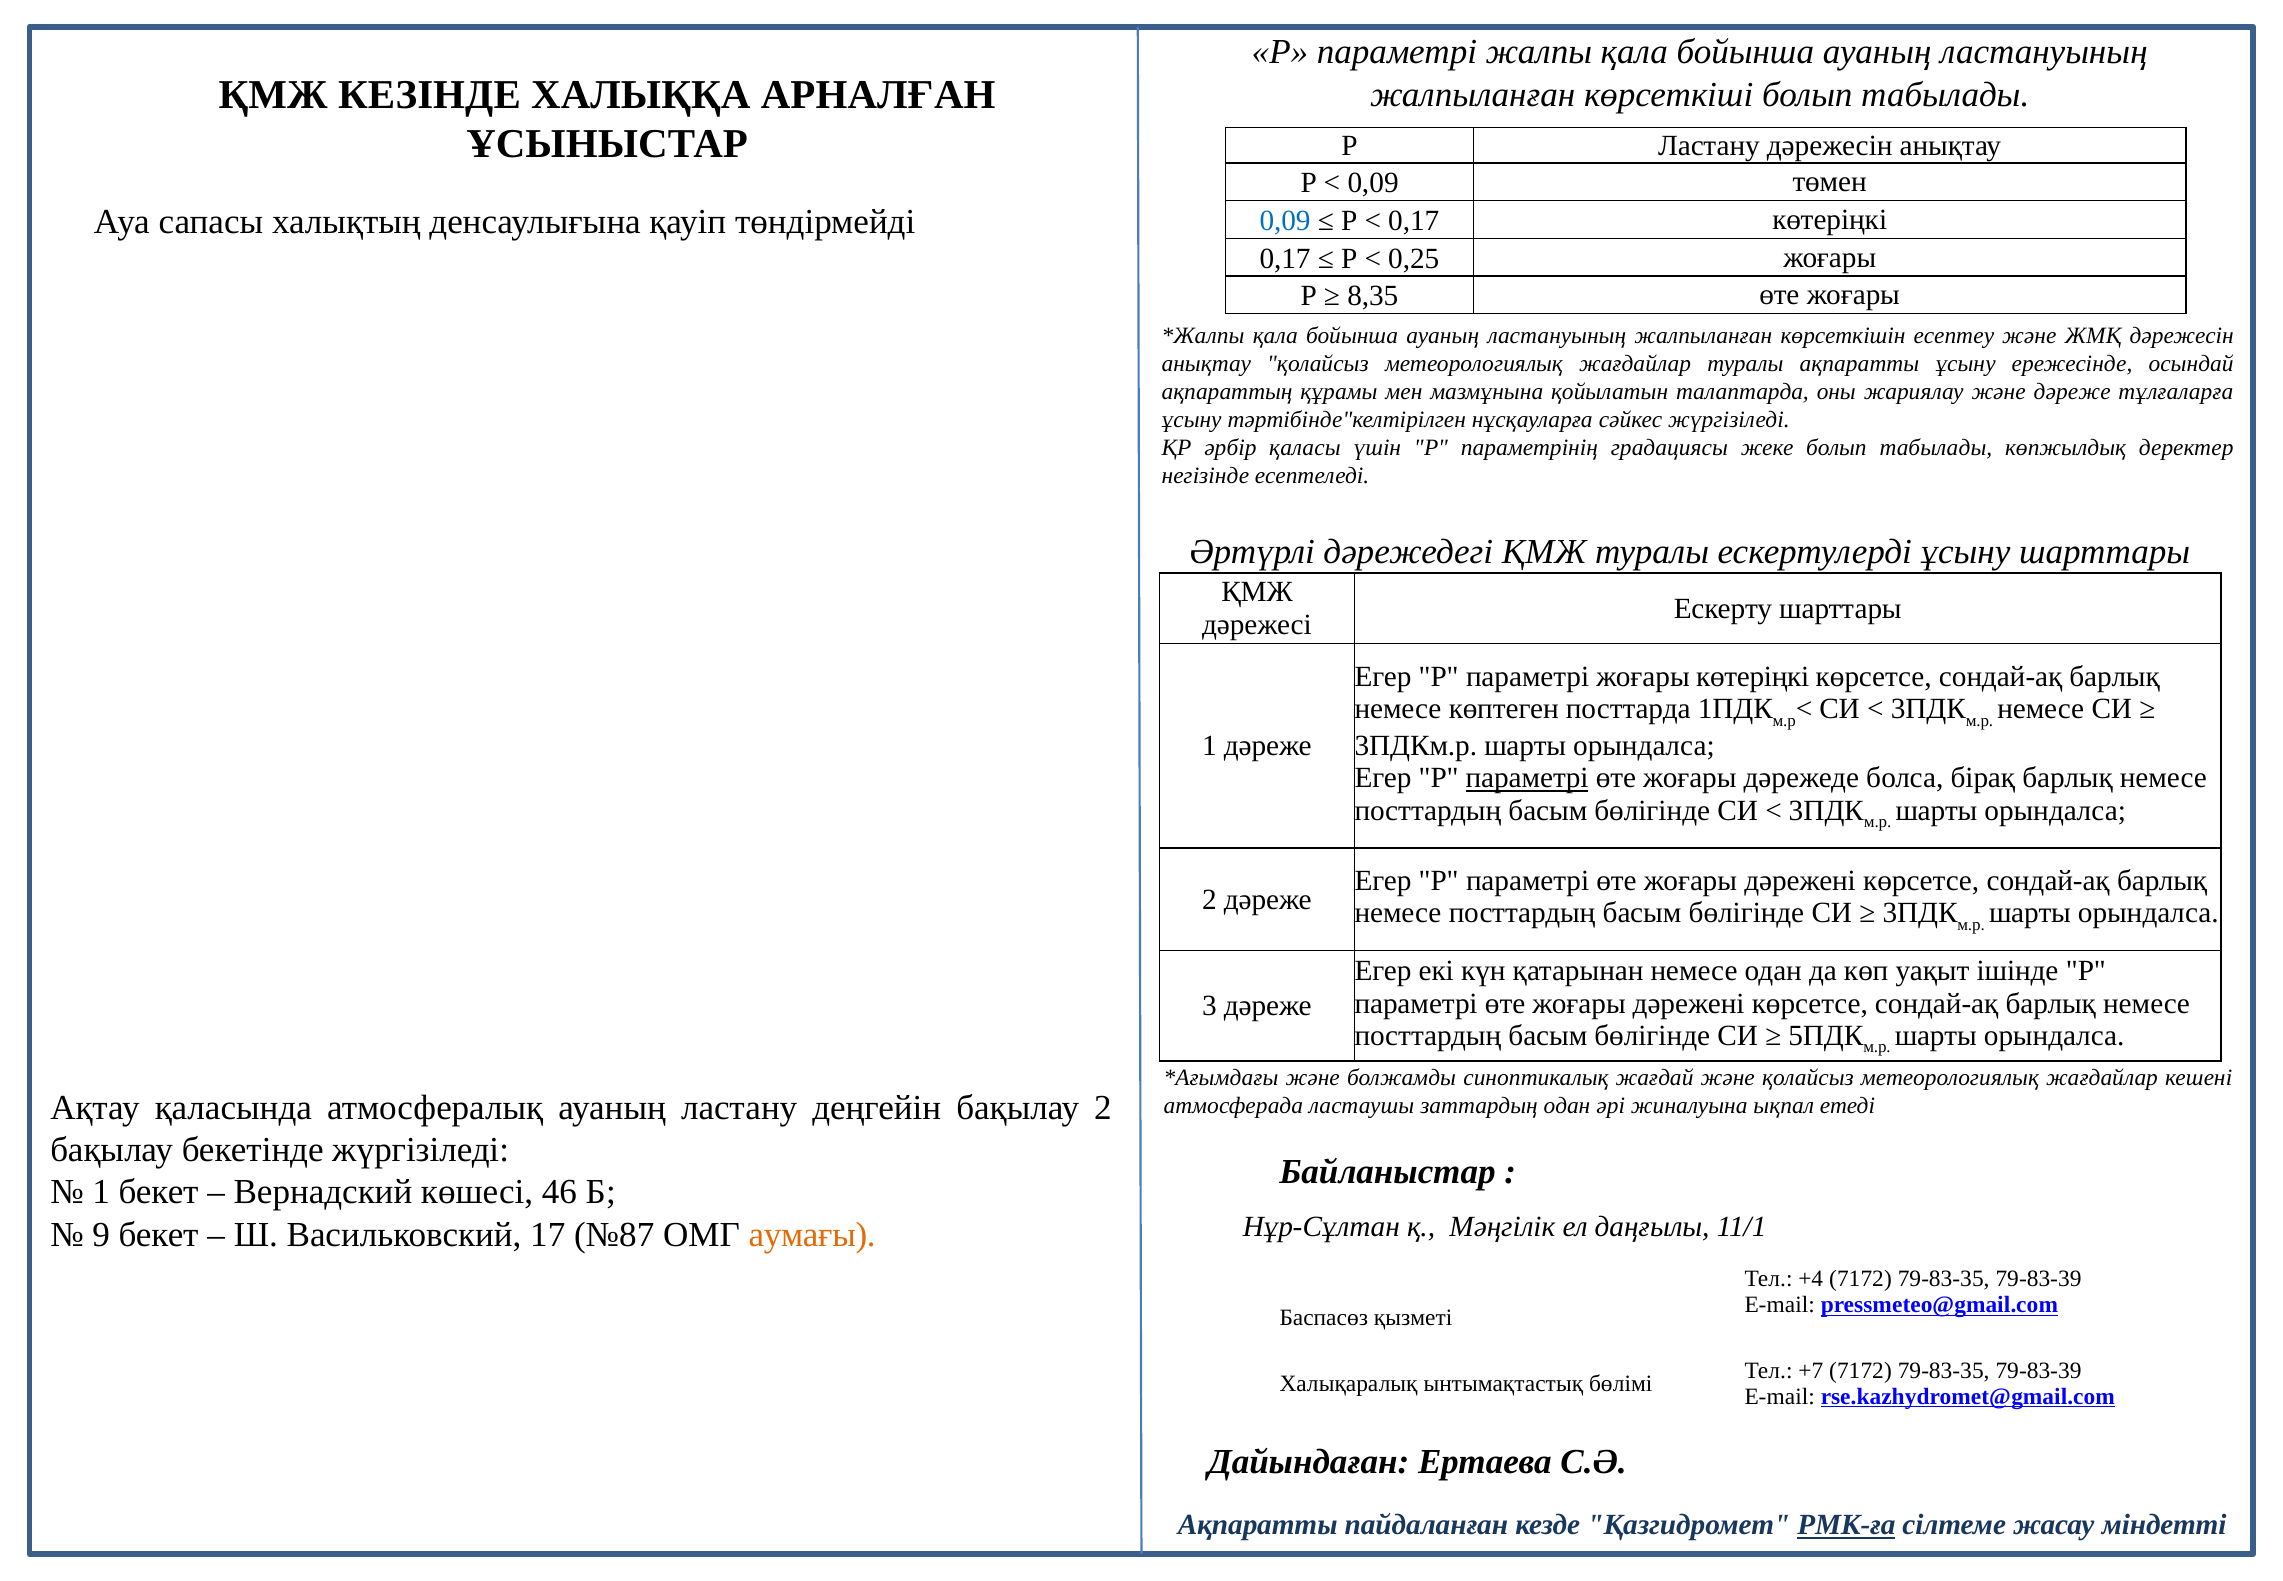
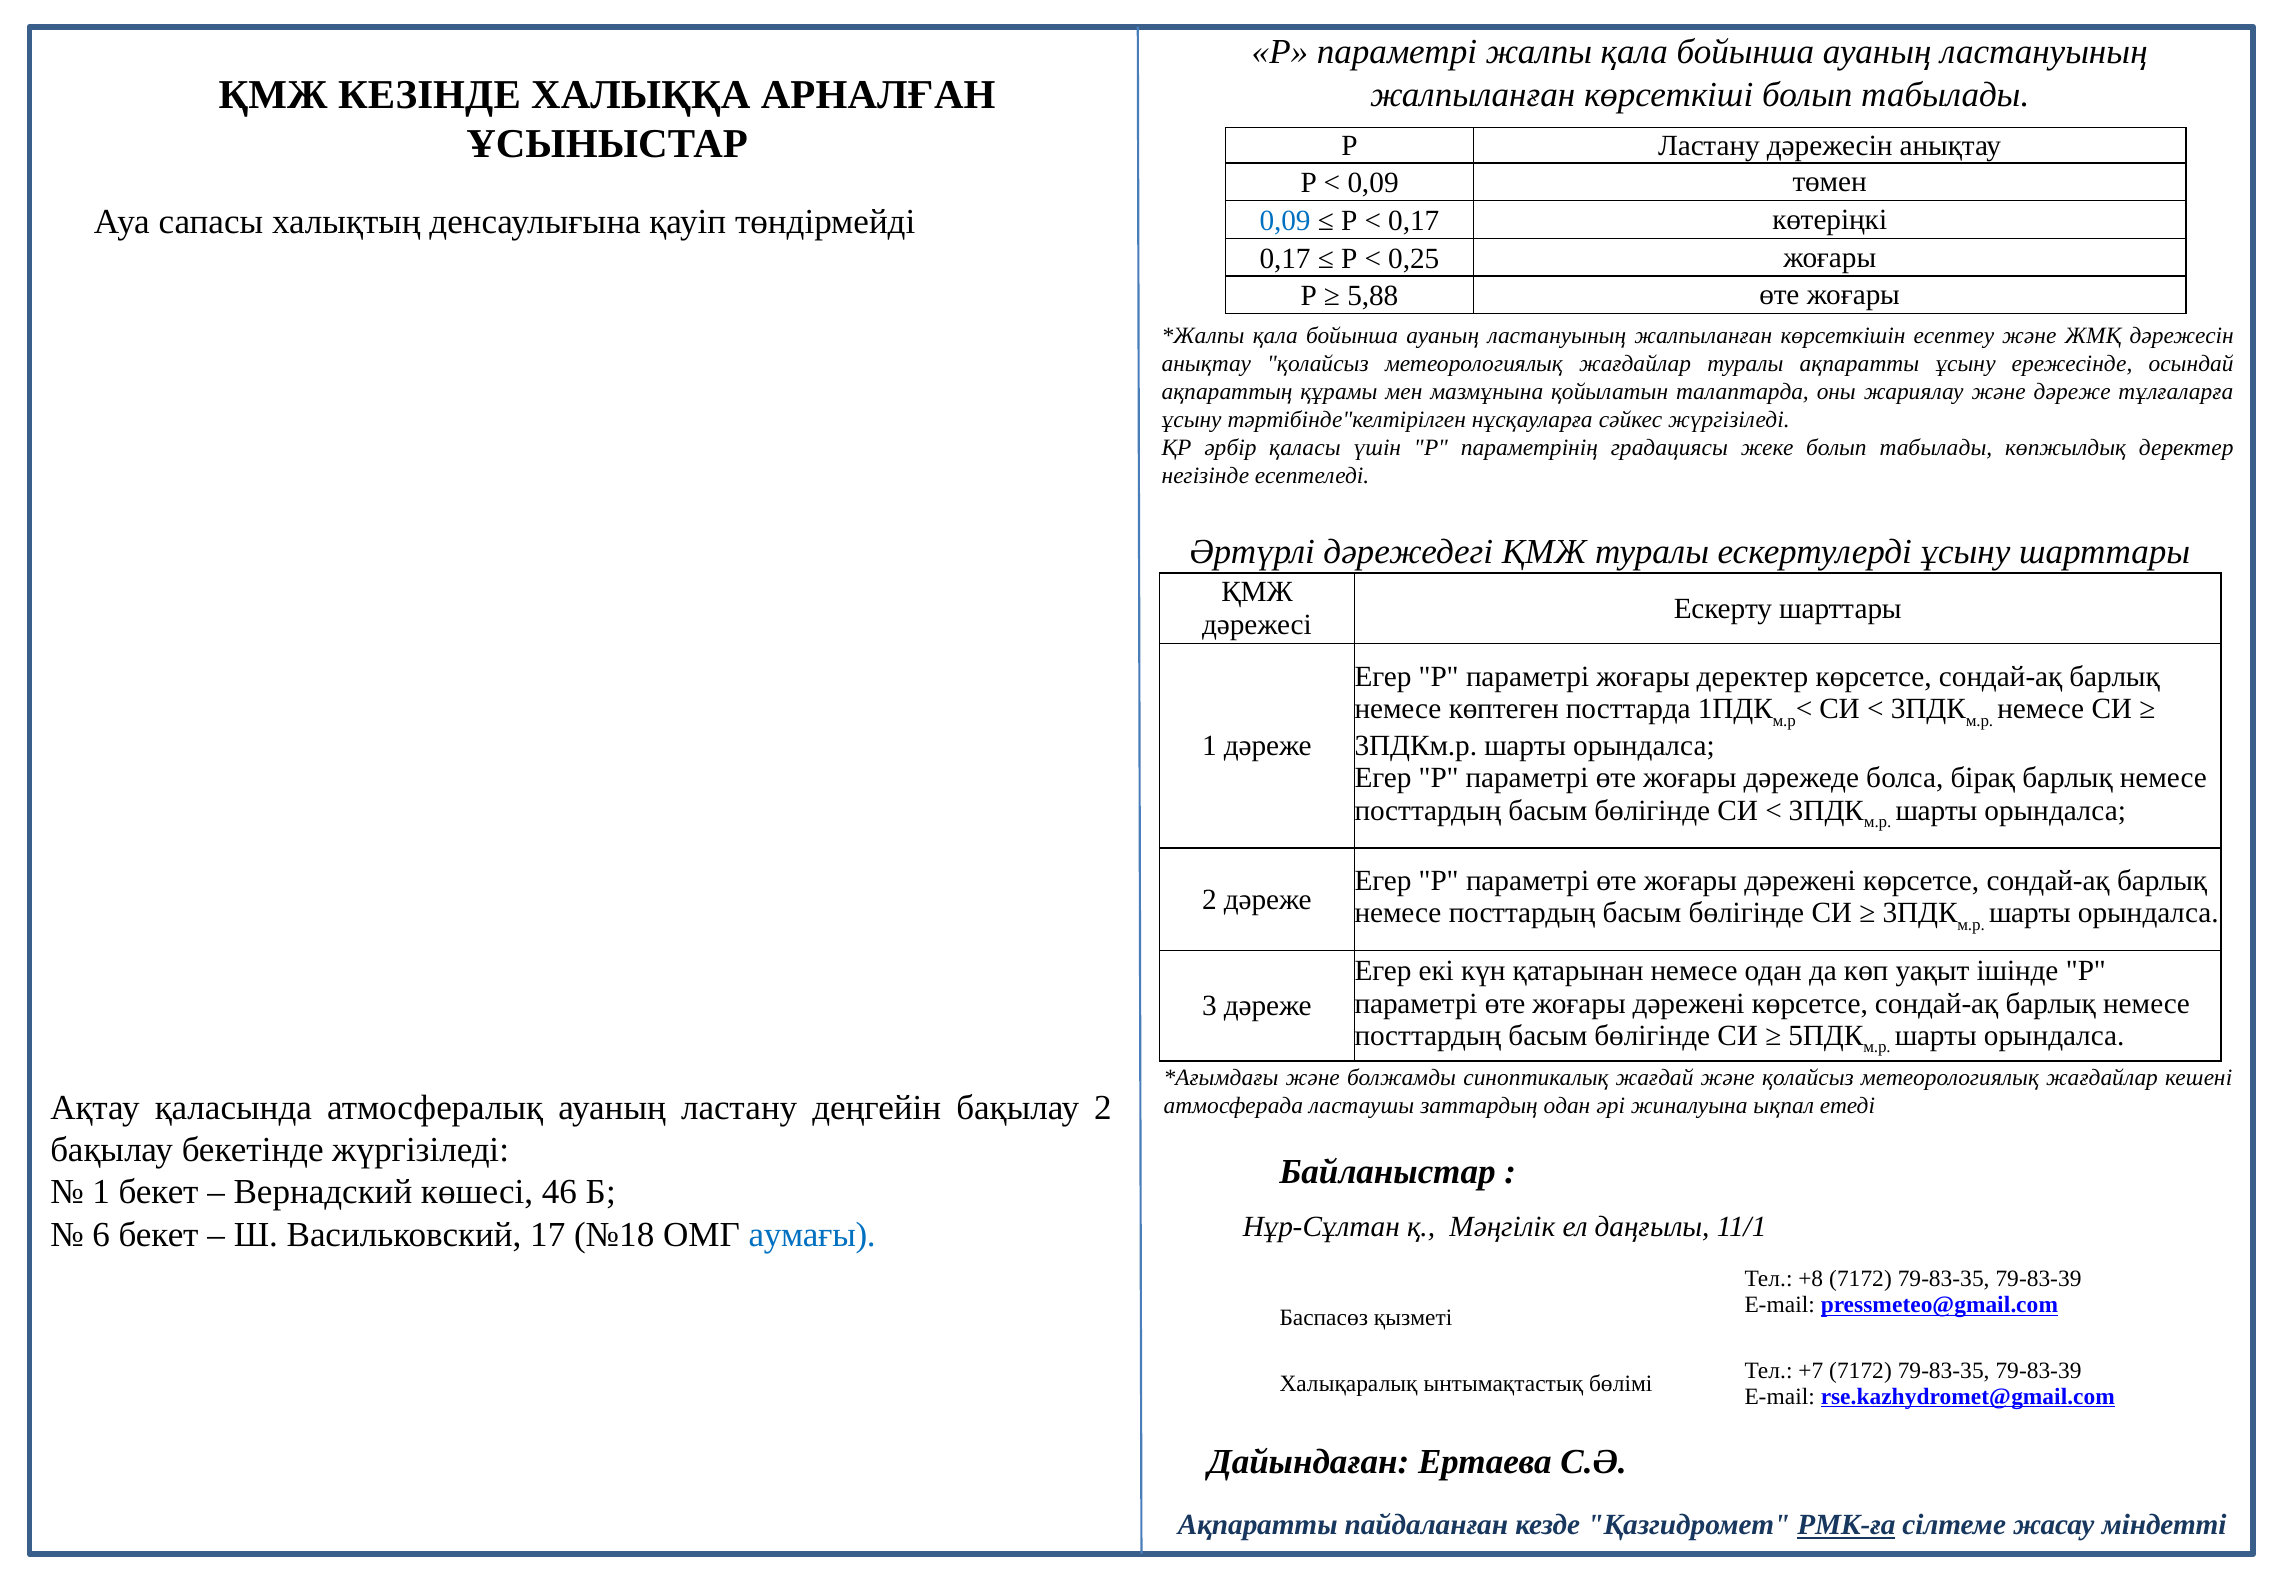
8,35: 8,35 -> 5,88 (1373, 296)
жоғары көтеріңкі: көтеріңкі -> деректер (1752, 676)
параметрі underline: present -> none (1527, 778)
9: 9 -> 6 (101, 1234)
№87: №87 -> №18 (614, 1234)
аумағы colour: orange -> blue (812, 1234)
+4: +4 -> +8 (1811, 1279)
